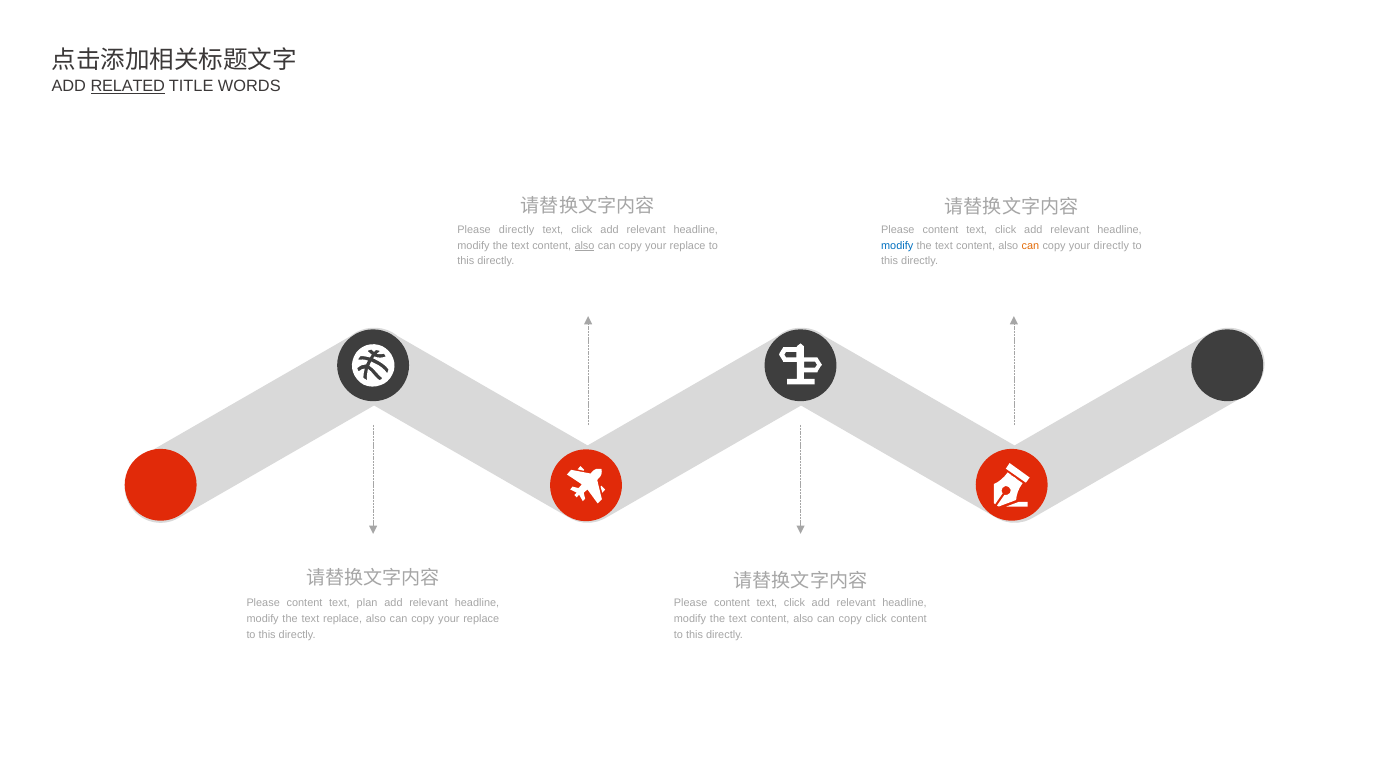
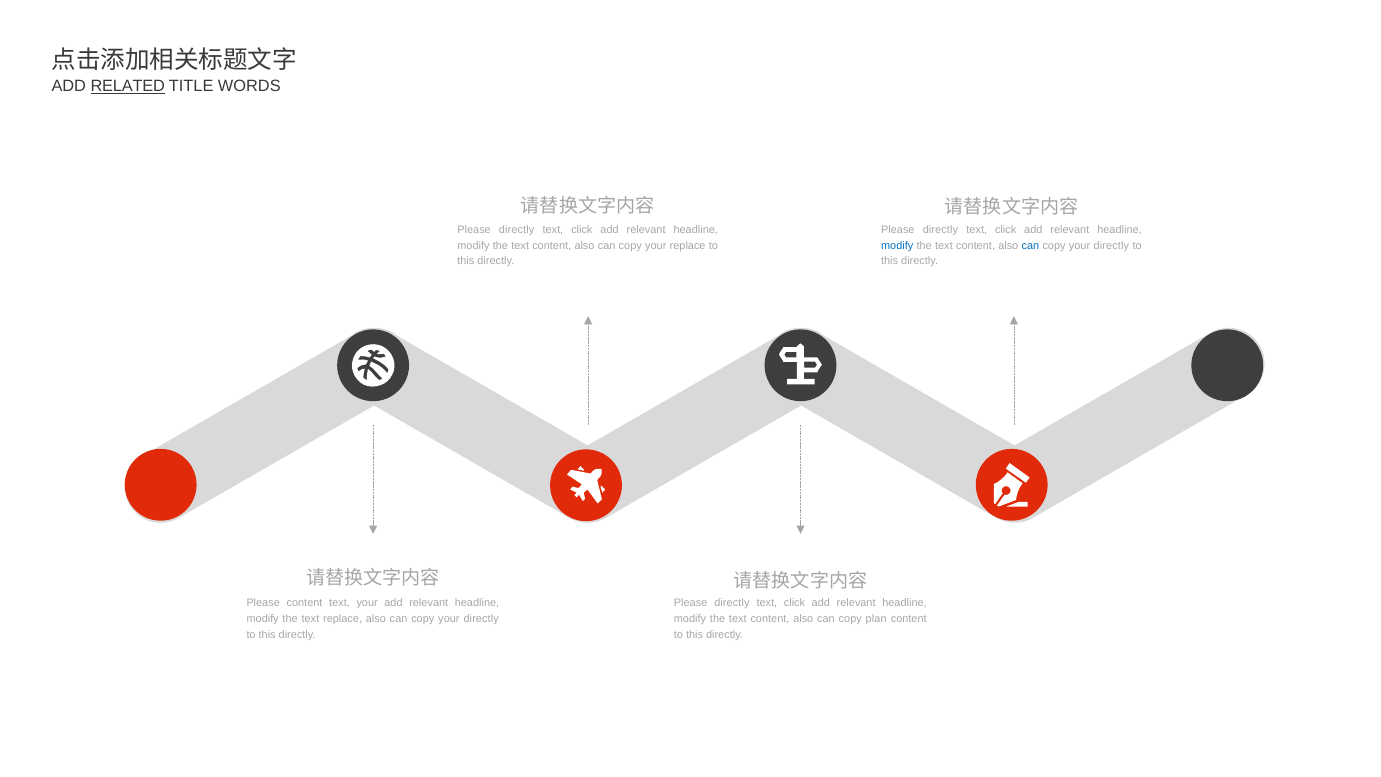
content: content -> directly (940, 230)
also underline: present -> none (585, 246)
can colour: orange -> blue (1030, 246)
text plan: plan -> your (367, 603)
content: content -> directly (732, 603)
replace: replace -> directly (481, 619)
copy click: click -> plan (876, 619)
